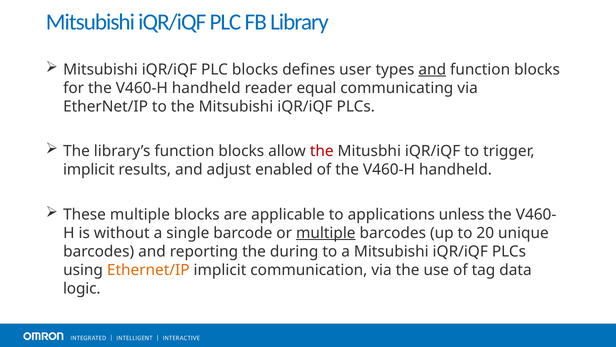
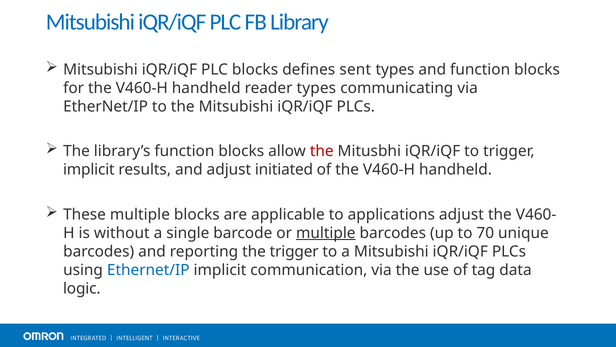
user: user -> sent (355, 69)
and underline: present -> none (432, 69)
reader equal: equal -> types (316, 88)
enabled: enabled -> initiated (284, 170)
applications unless: unless -> adjust (461, 214)
20: 20 -> 70 (485, 233)
the during: during -> trigger (294, 251)
Ethernet/IP colour: orange -> blue (148, 270)
